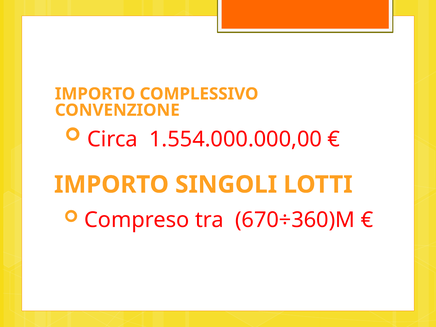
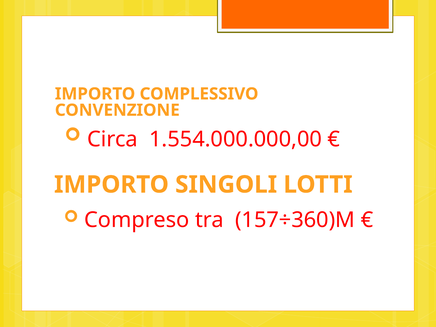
670÷360)M: 670÷360)M -> 157÷360)M (295, 220)
